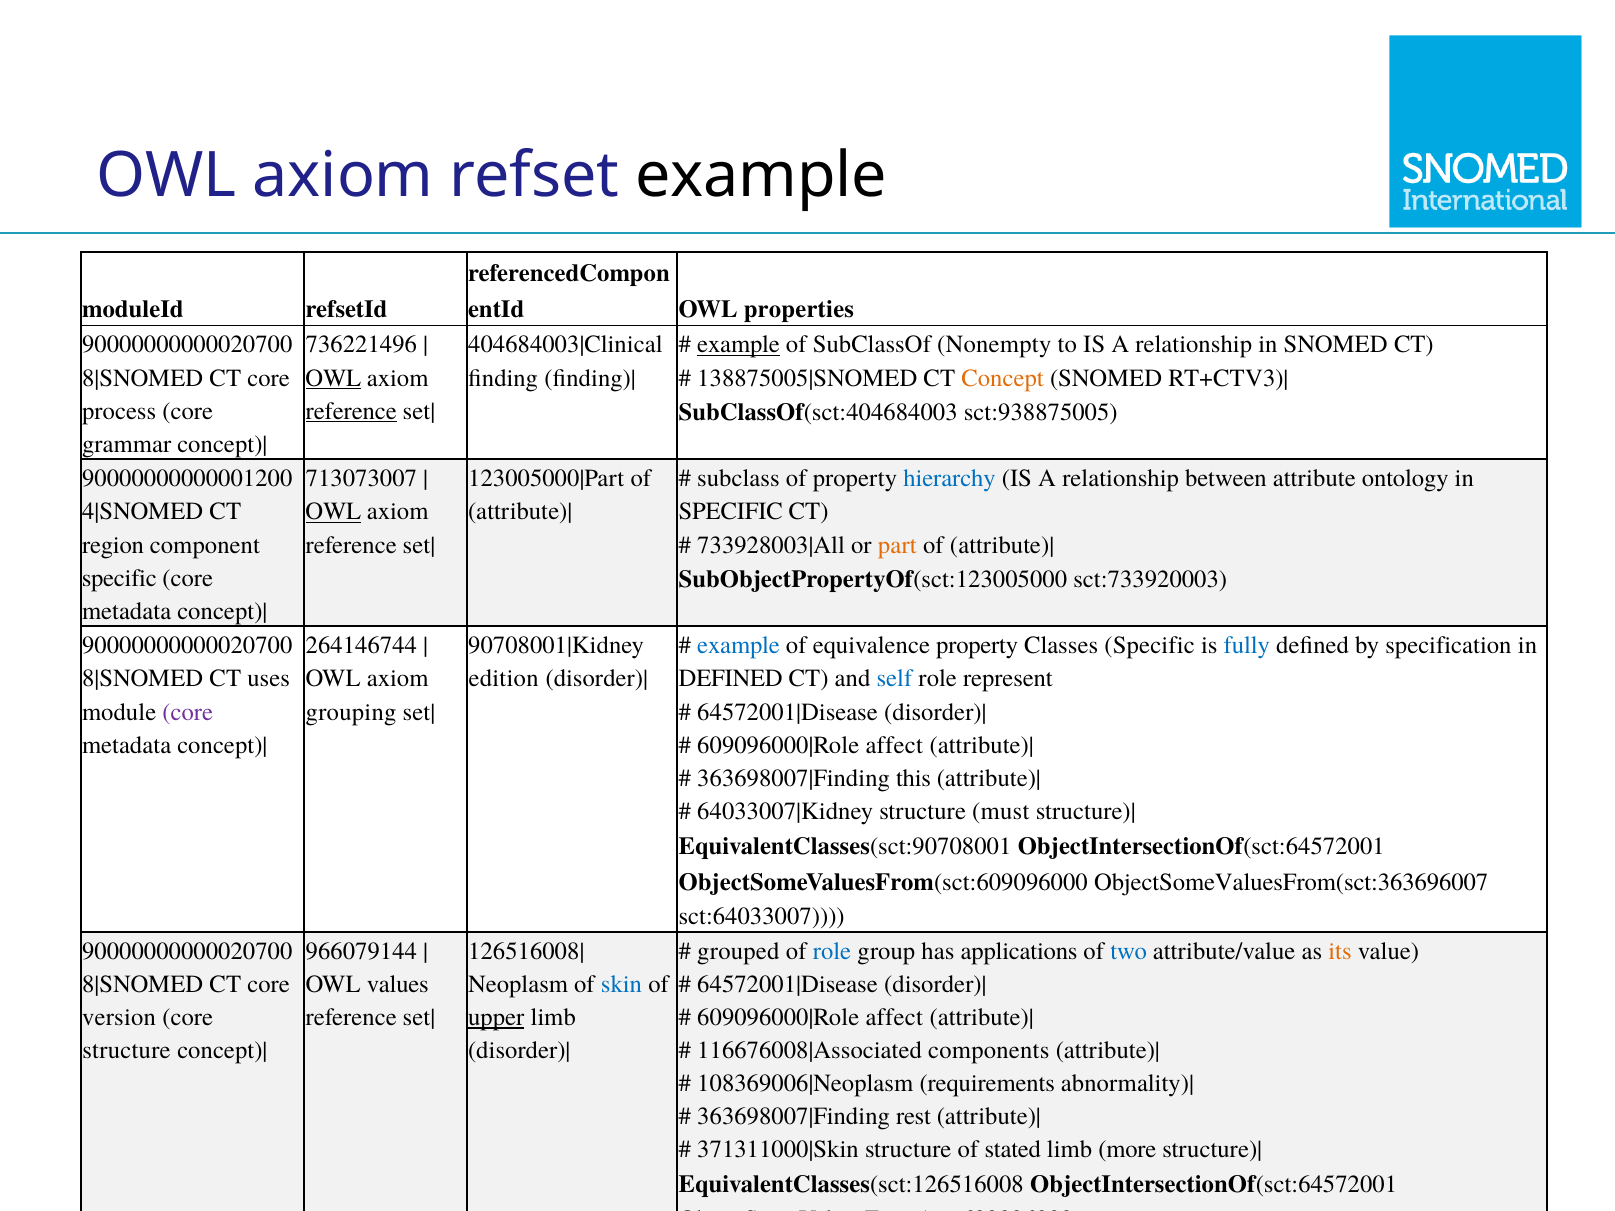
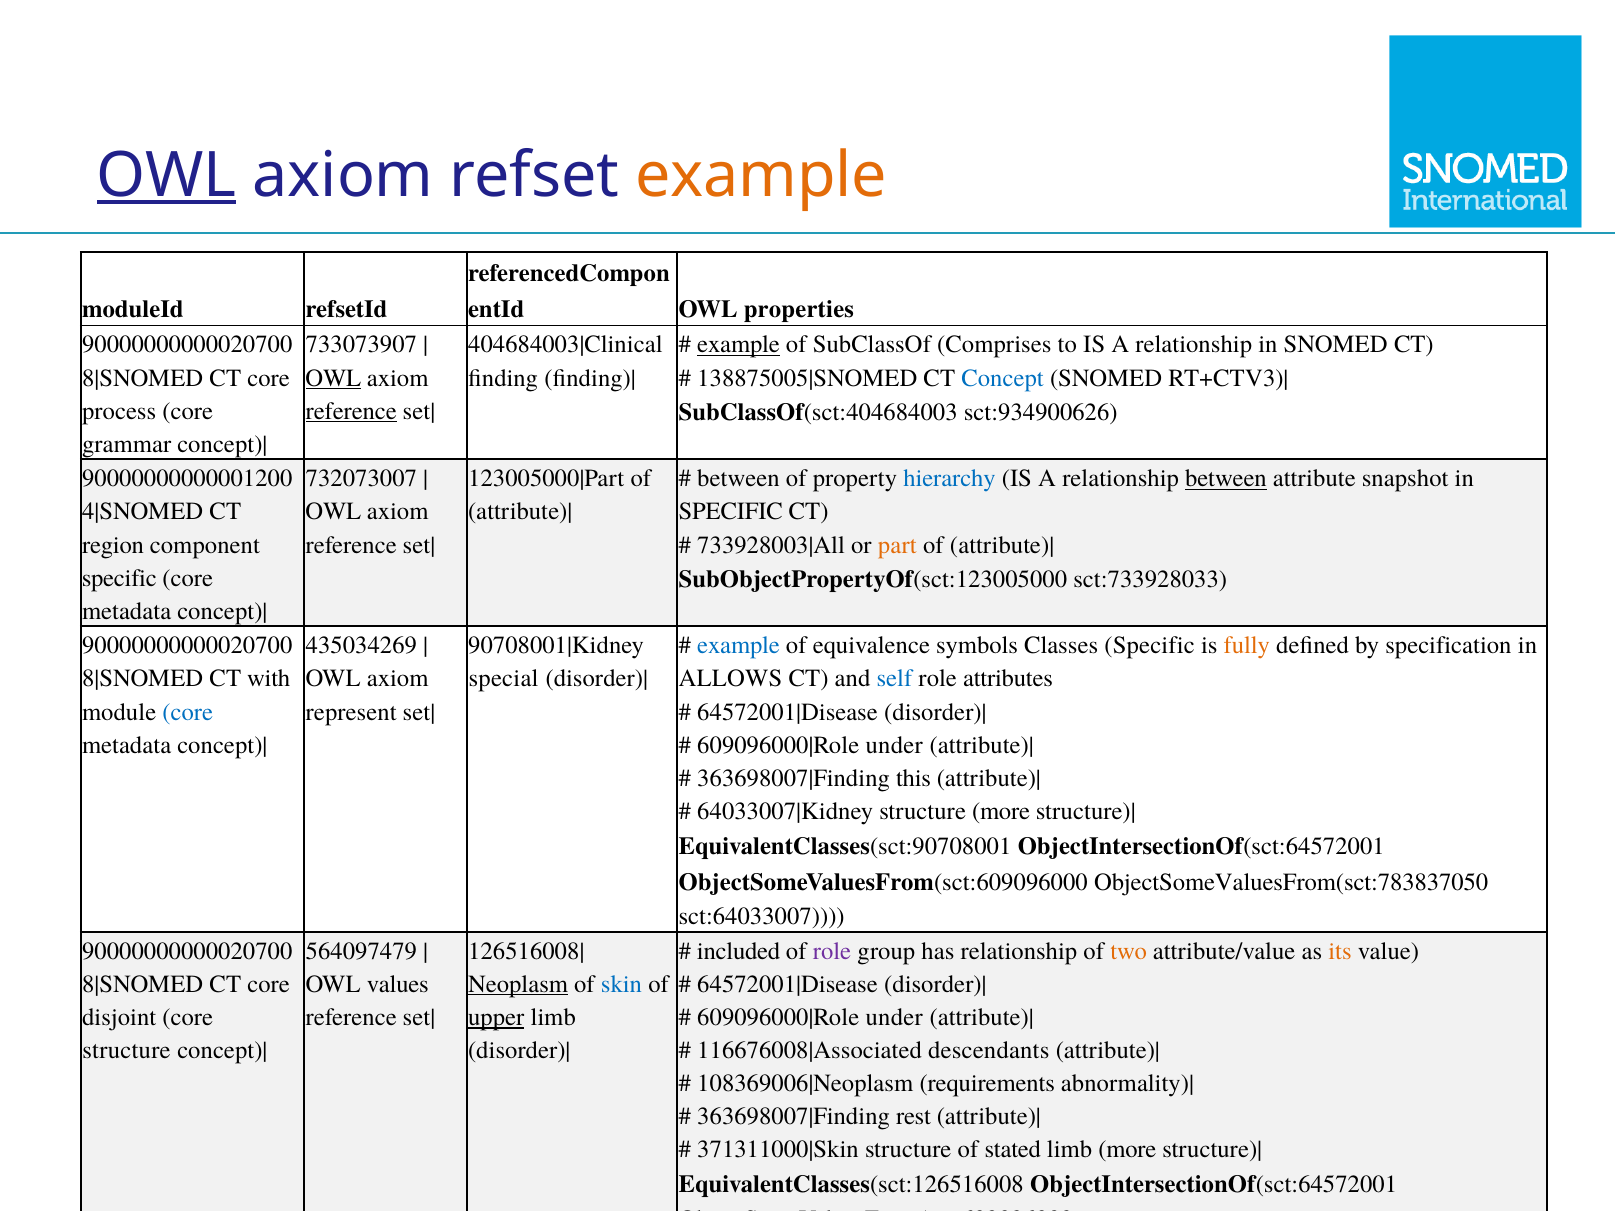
OWL underline: none -> present (167, 175)
example colour: black -> orange (761, 175)
736221496: 736221496 -> 733073907 (361, 345)
Nonempty: Nonempty -> Comprises (994, 345)
Concept colour: orange -> blue (1003, 378)
sct:938875005: sct:938875005 -> sct:934900626 (1041, 413)
713073007: 713073007 -> 732073007 (361, 479)
subclass: subclass -> between (738, 479)
between underline: none -> present (1226, 479)
ontology: ontology -> snapshot (1405, 479)
OWL underline: present -> none (333, 512)
sct:733920003: sct:733920003 -> sct:733928033 (1150, 580)
264146744: 264146744 -> 435034269 (361, 646)
equivalence property: property -> symbols (977, 646)
fully colour: blue -> orange (1247, 646)
uses: uses -> with (269, 679)
edition: edition -> special (504, 679)
DEFINED: DEFINED -> ALLOWS (731, 679)
represent: represent -> attributes (1008, 679)
core colour: purple -> blue (188, 712)
grouping: grouping -> represent (351, 712)
affect: affect -> under (894, 745)
structure must: must -> more (1001, 811)
ObjectSomeValuesFrom(sct:363696007: ObjectSomeValuesFrom(sct:363696007 -> ObjectSomeValuesFrom(sct:783837050 (1291, 882)
966079144: 966079144 -> 564097479 (361, 951)
grouped: grouped -> included (739, 951)
role colour: blue -> purple (832, 951)
has applications: applications -> relationship (1019, 951)
two colour: blue -> orange (1129, 951)
Neoplasm underline: none -> present (518, 984)
version: version -> disjoint (119, 1017)
affect: affect -> under (894, 1017)
components: components -> descendants (989, 1051)
